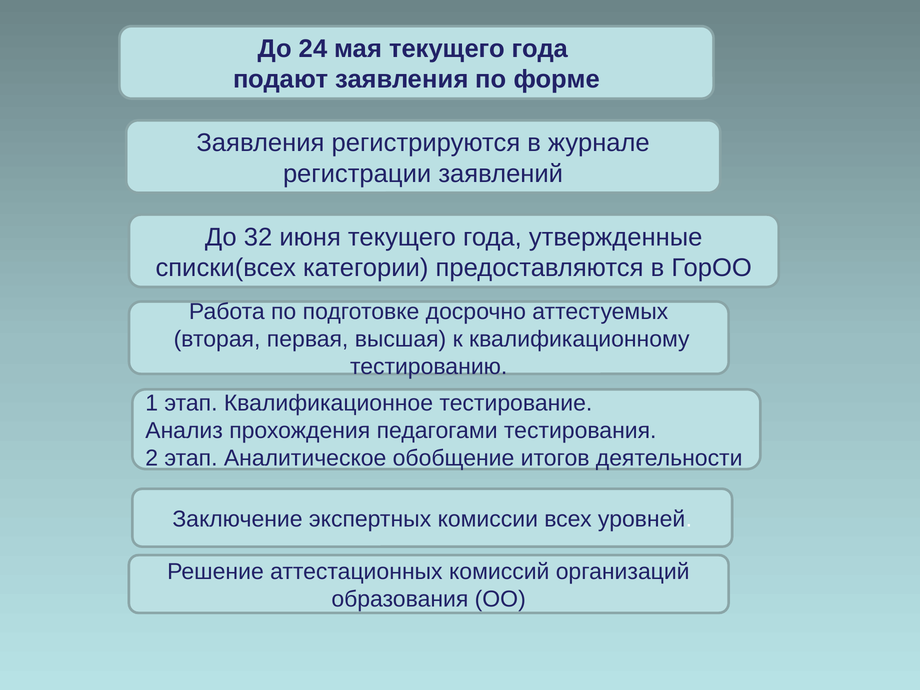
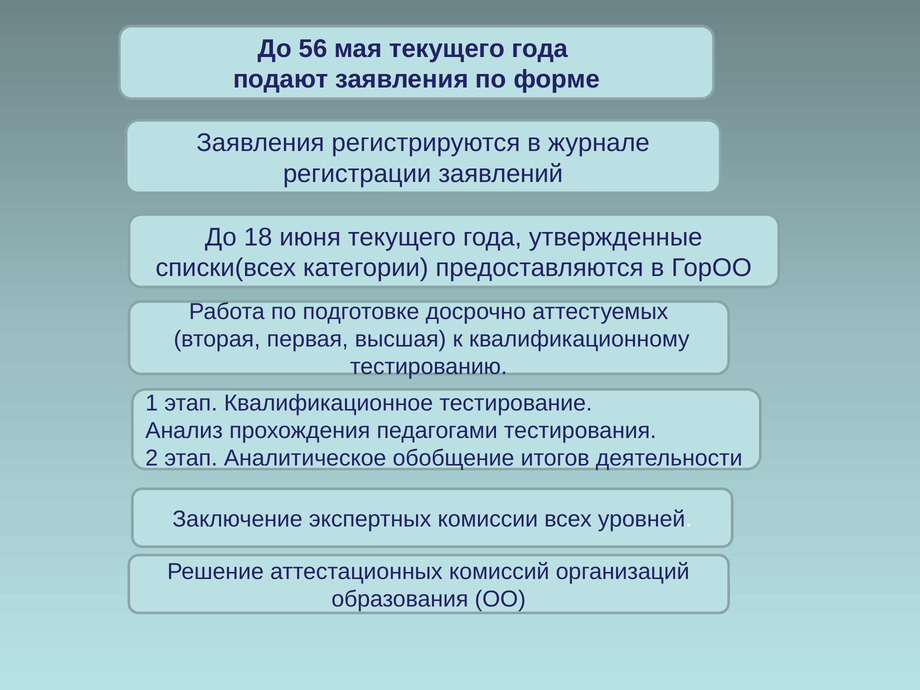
24: 24 -> 56 (313, 49)
32: 32 -> 18 (258, 237)
